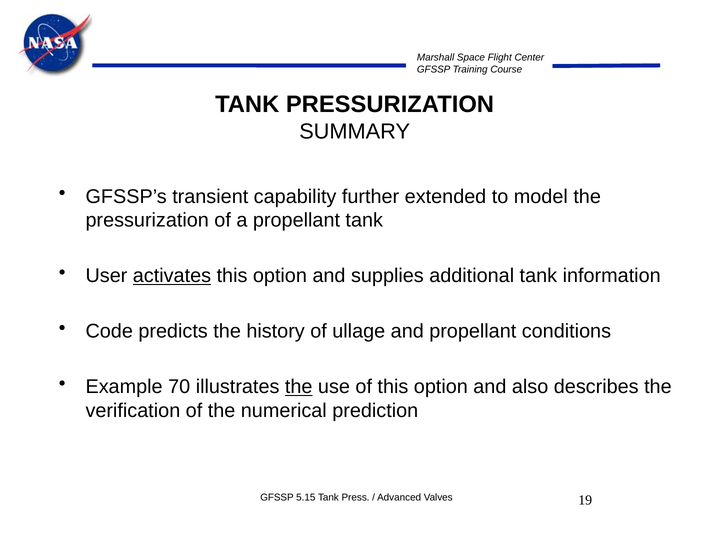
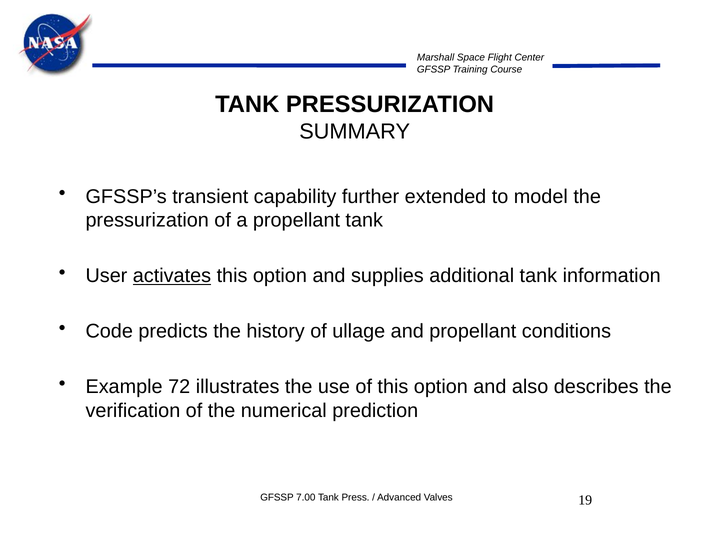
70: 70 -> 72 (179, 387)
the underline: present -> none (299, 387)
5.15: 5.15 -> 7.00 (306, 497)
